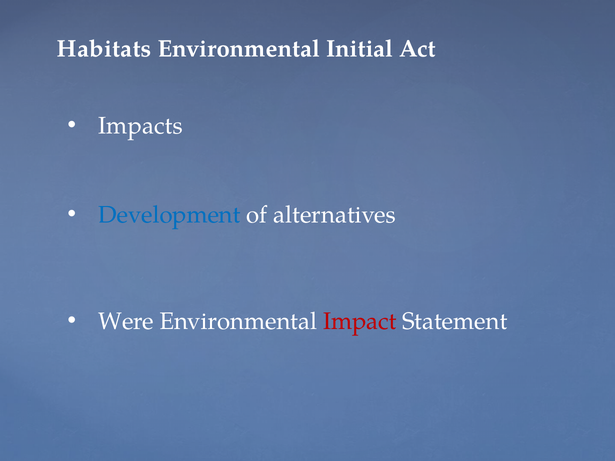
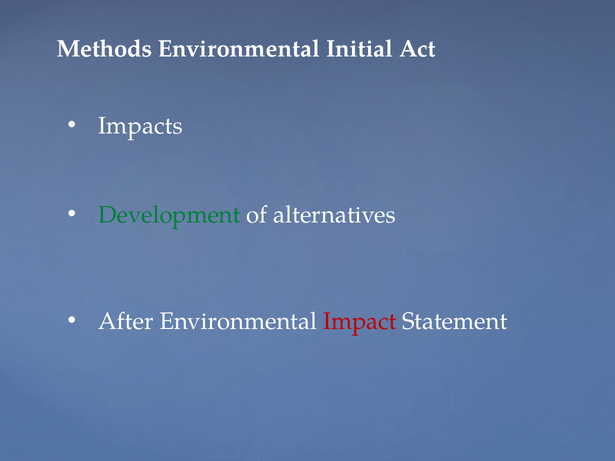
Habitats: Habitats -> Methods (104, 49)
Development colour: blue -> green (169, 215)
Were: Were -> After (126, 322)
